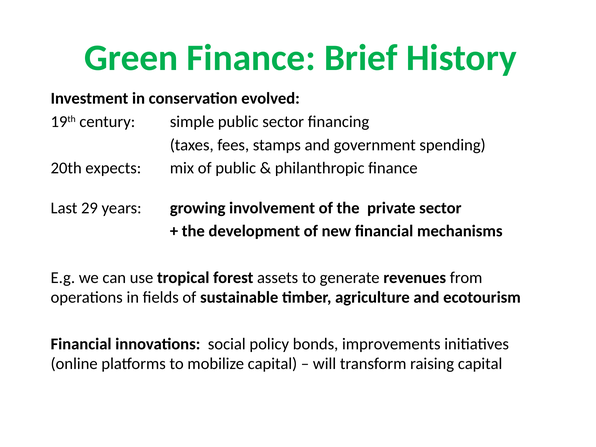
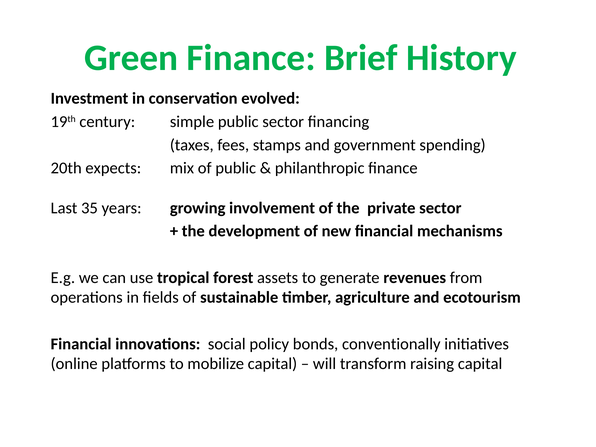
29: 29 -> 35 (89, 208)
improvements: improvements -> conventionally (391, 344)
